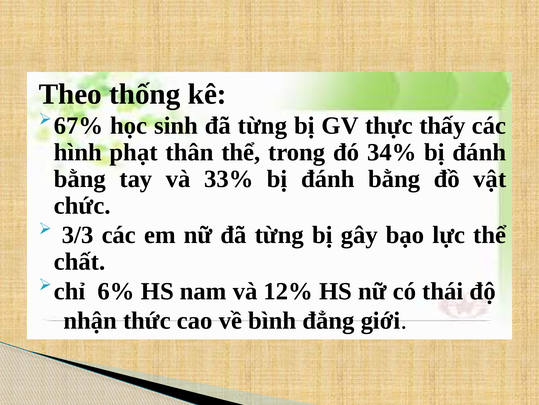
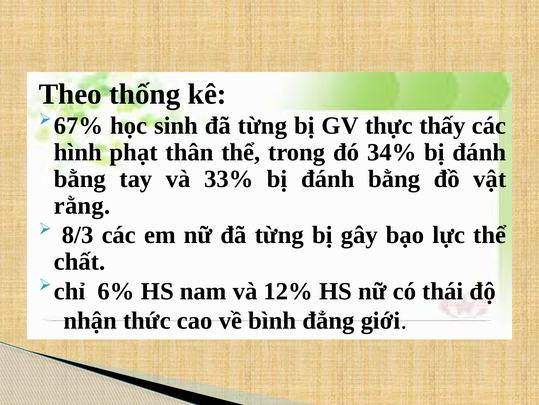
chức: chức -> rằng (82, 205)
3/3: 3/3 -> 8/3 (78, 235)
